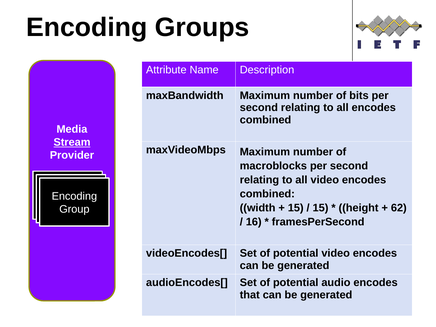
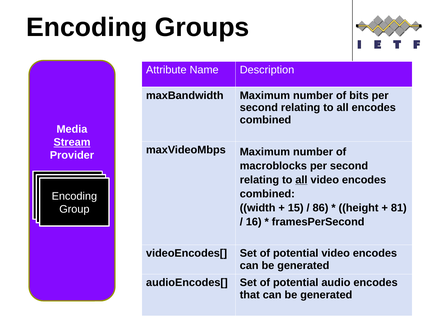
all underline: none -> present (301, 180)
15: 15 -> 86 (321, 208)
62: 62 -> 81 (399, 208)
